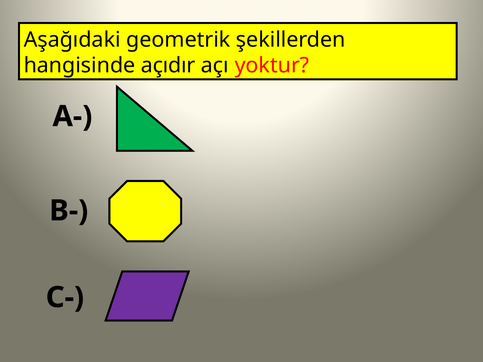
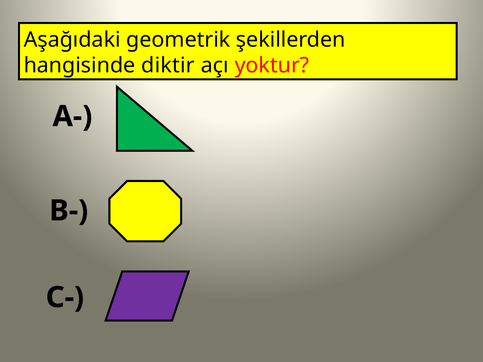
açıdır: açıdır -> diktir (168, 65)
